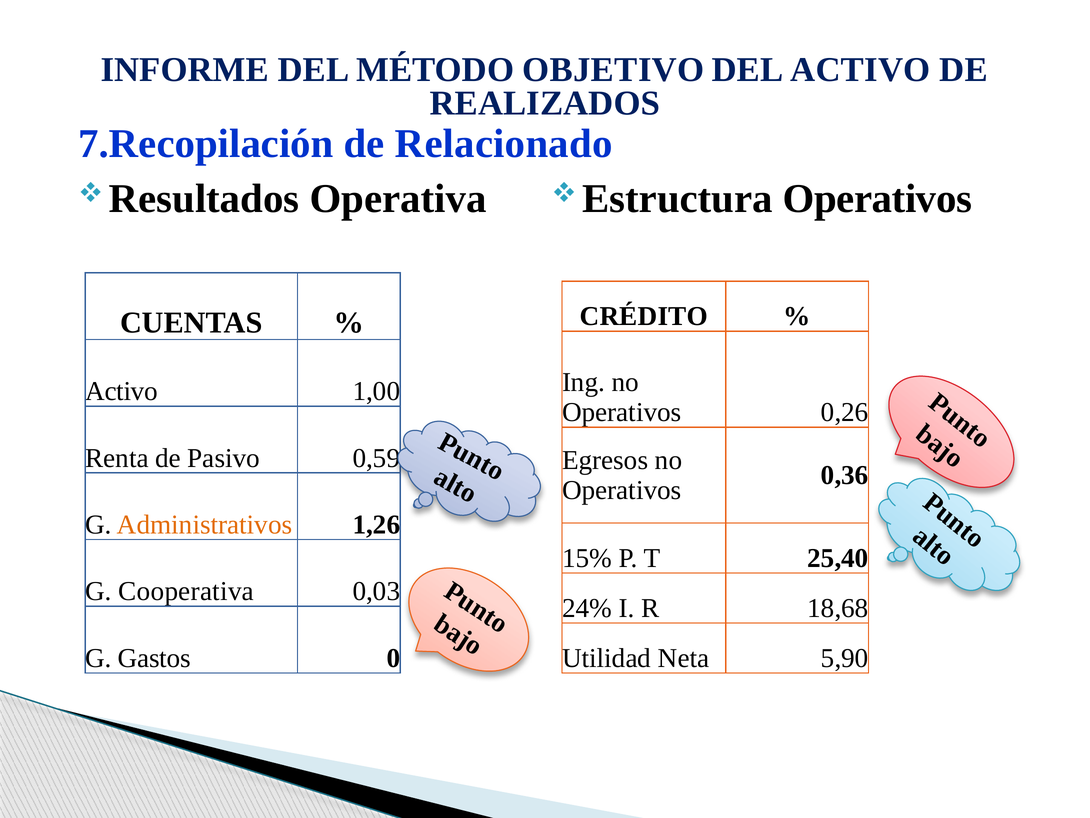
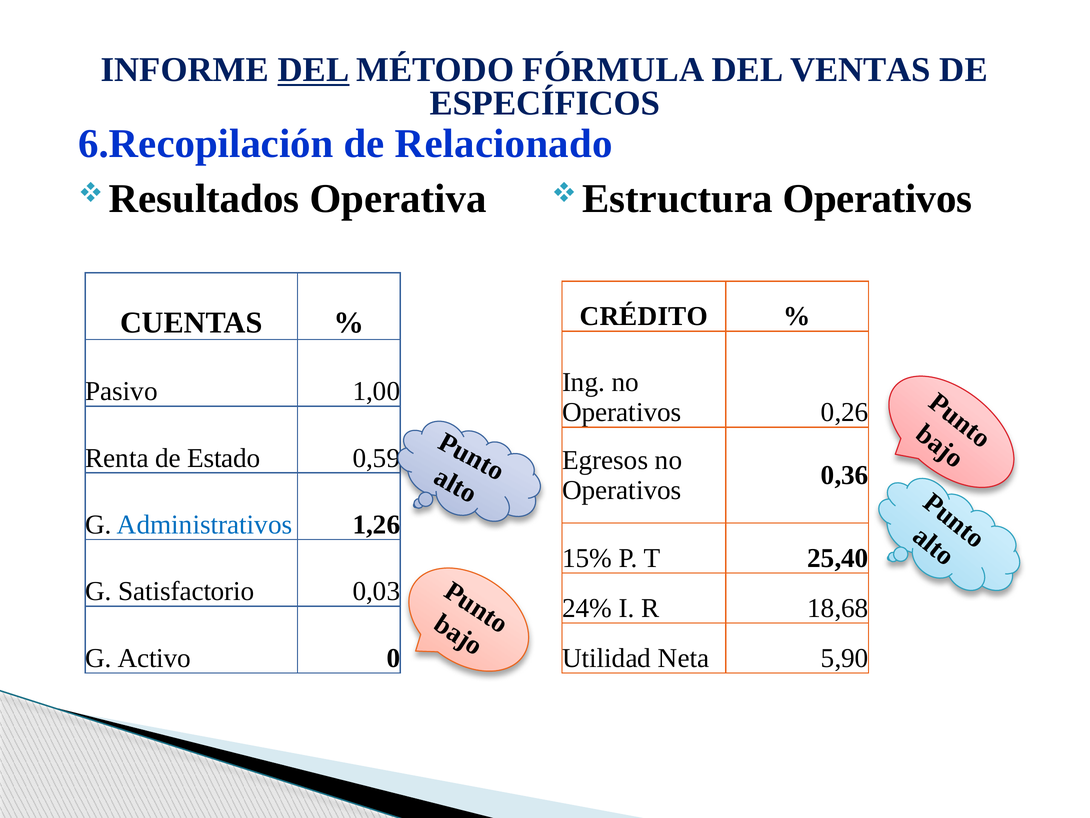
DEL underline: none -> present (313, 70)
OBJETIVO: OBJETIVO -> FÓRMULA (613, 70)
DEL ACTIVO: ACTIVO -> VENTAS (861, 70)
REALIZADOS: REALIZADOS -> ESPECÍFICOS (545, 103)
7.Recopilación: 7.Recopilación -> 6.Recopilación (206, 143)
Activo: Activo -> Pasivo (121, 391)
Pasivo: Pasivo -> Estado (224, 458)
Administrativos colour: orange -> blue (205, 524)
Cooperativa: Cooperativa -> Satisfactorio (186, 591)
Gastos: Gastos -> Activo (154, 658)
